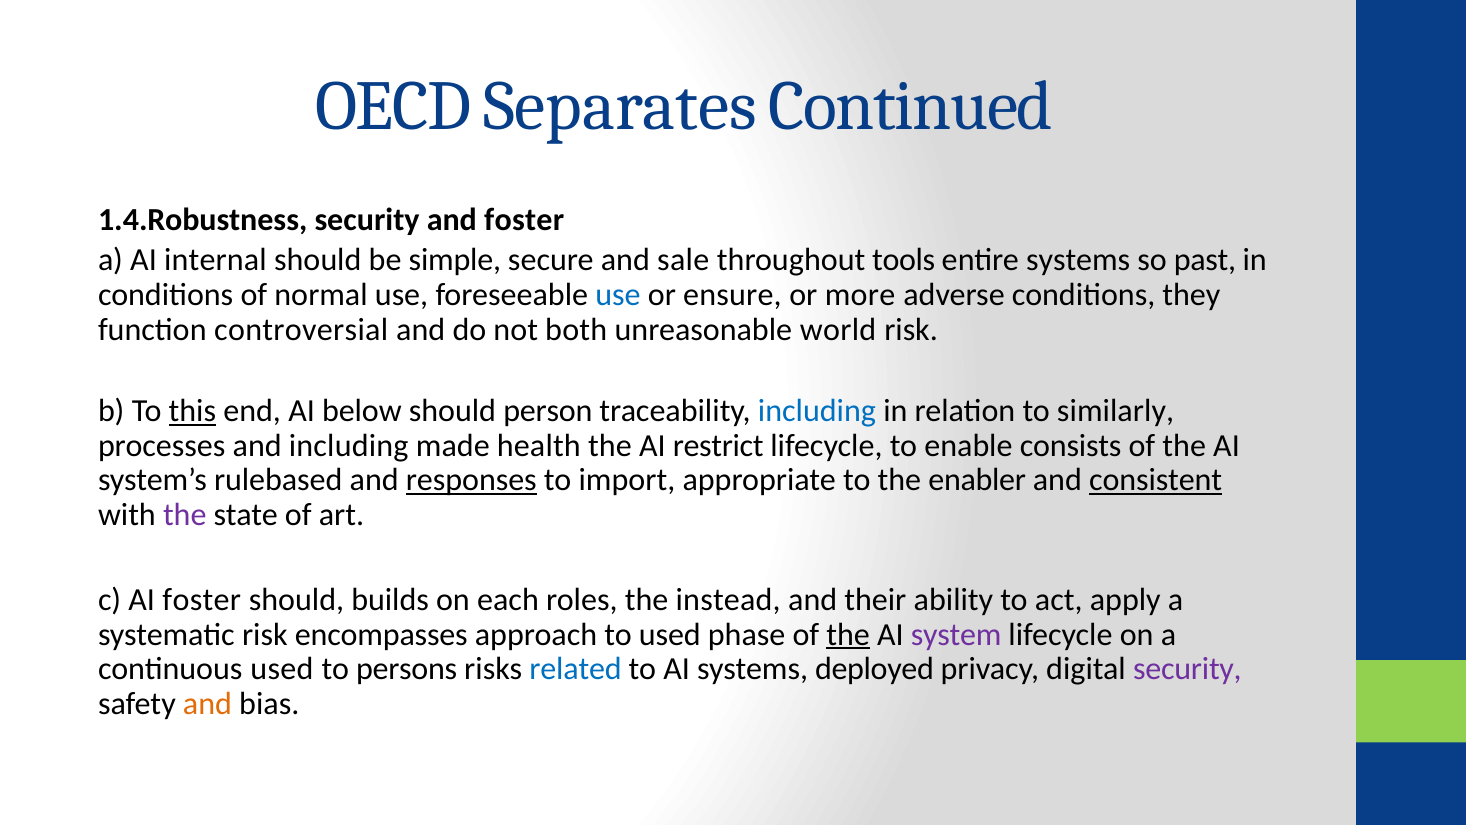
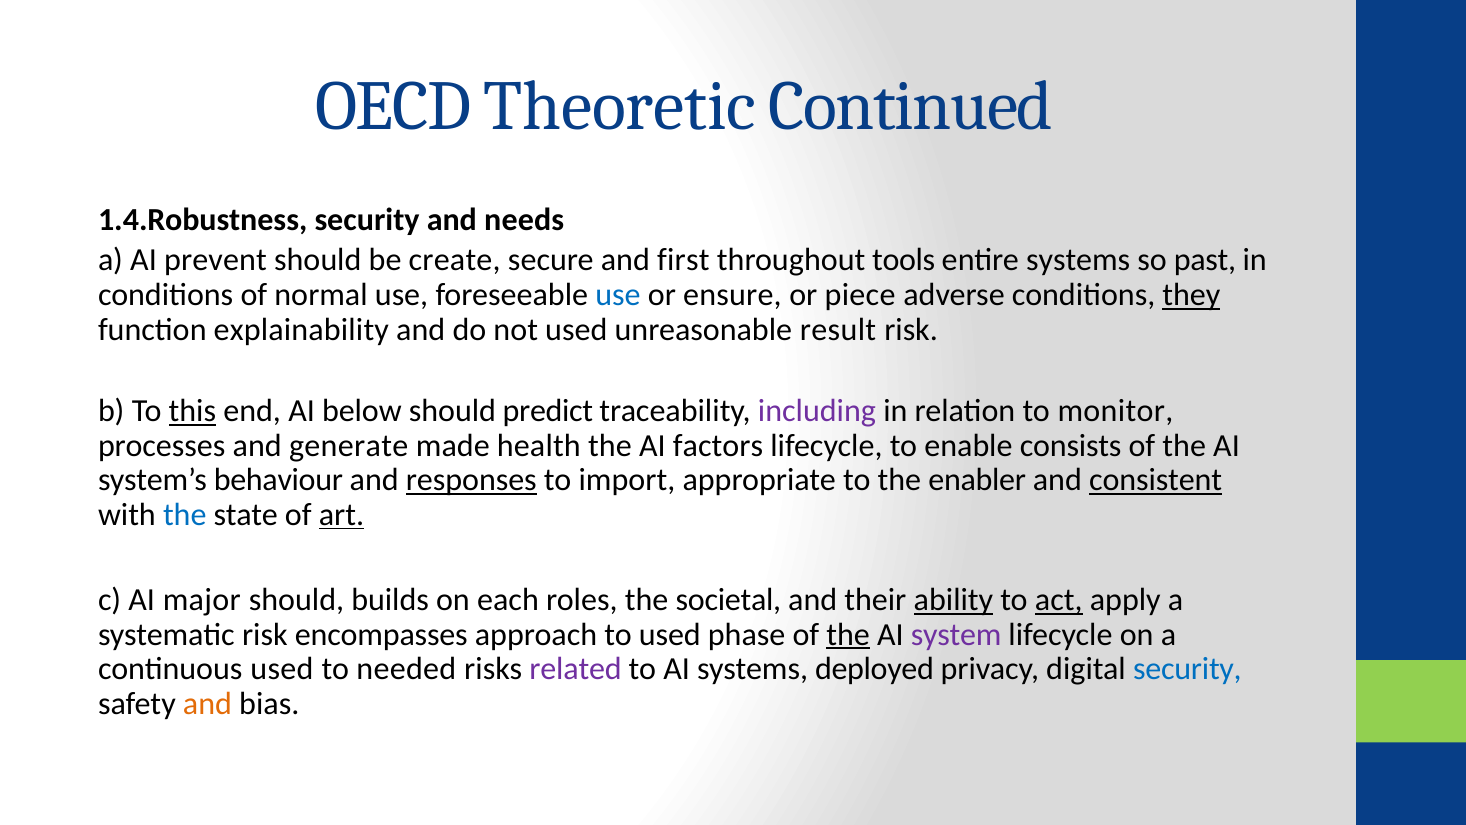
Separates: Separates -> Theoretic (620, 107)
and foster: foster -> needs (524, 219)
internal: internal -> prevent (215, 260)
simple: simple -> create (455, 260)
sale: sale -> first (683, 260)
more: more -> piece (860, 295)
they underline: none -> present (1191, 295)
controversial: controversial -> explainability (301, 329)
not both: both -> used (576, 329)
world: world -> result (838, 329)
person: person -> predict (548, 411)
including colour: blue -> purple (817, 411)
similarly: similarly -> monitor (1115, 411)
and including: including -> generate (349, 445)
restrict: restrict -> factors (718, 445)
rulebased: rulebased -> behaviour (278, 480)
the colour: purple -> blue (185, 514)
art underline: none -> present (341, 514)
AI foster: foster -> major (202, 600)
instead: instead -> societal (728, 600)
ability underline: none -> present (953, 600)
act underline: none -> present (1059, 600)
persons: persons -> needed (406, 669)
related colour: blue -> purple (576, 669)
security colour: purple -> blue (1187, 669)
